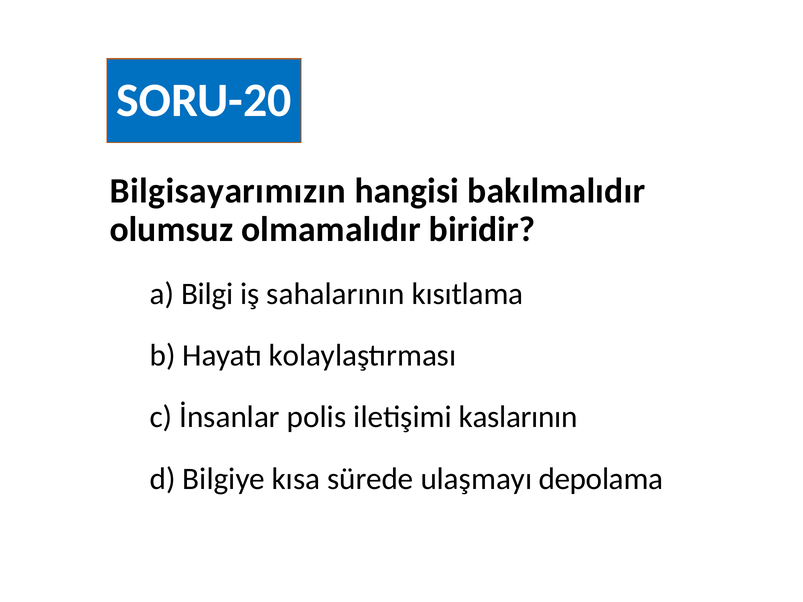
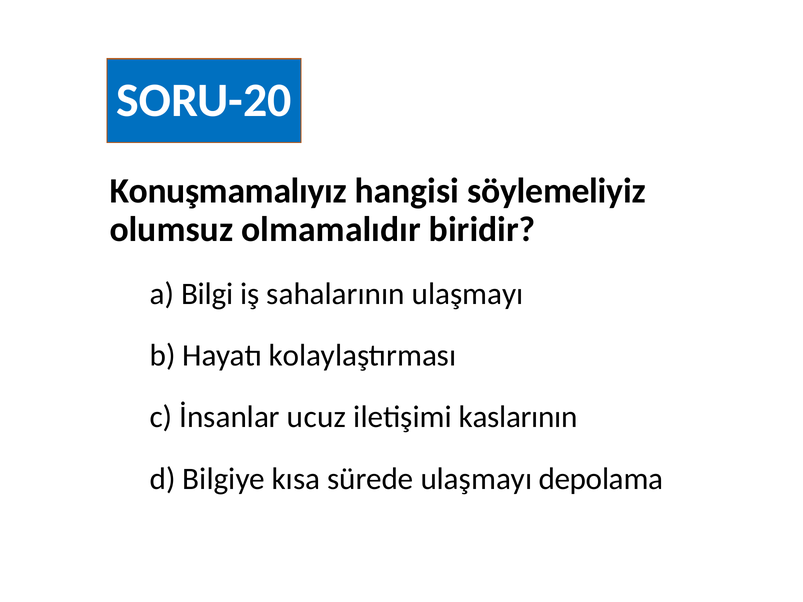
Bilgisayarımızın: Bilgisayarımızın -> Konuşmamalıyız (228, 191)
bakılmalıdır: bakılmalıdır -> söylemeliyiz (557, 191)
sahalarının kısıtlama: kısıtlama -> ulaşmayı (468, 294)
polis: polis -> ucuz (316, 417)
